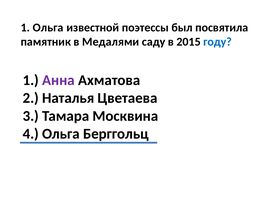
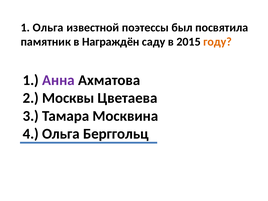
Медалями: Медалями -> Награждён (111, 42)
году colour: blue -> orange (218, 42)
Наталья: Наталья -> Москвы (68, 98)
